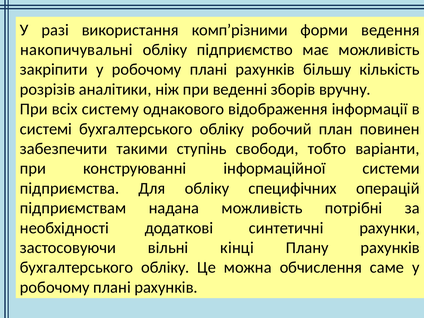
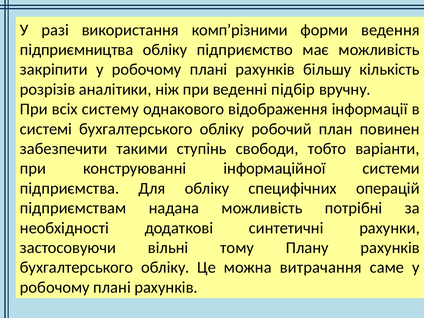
накопичувальні: накопичувальні -> підприємництва (77, 50)
зборів: зборів -> підбір (293, 89)
кінці: кінці -> тому (237, 248)
обчислення: обчислення -> витрачання (321, 268)
